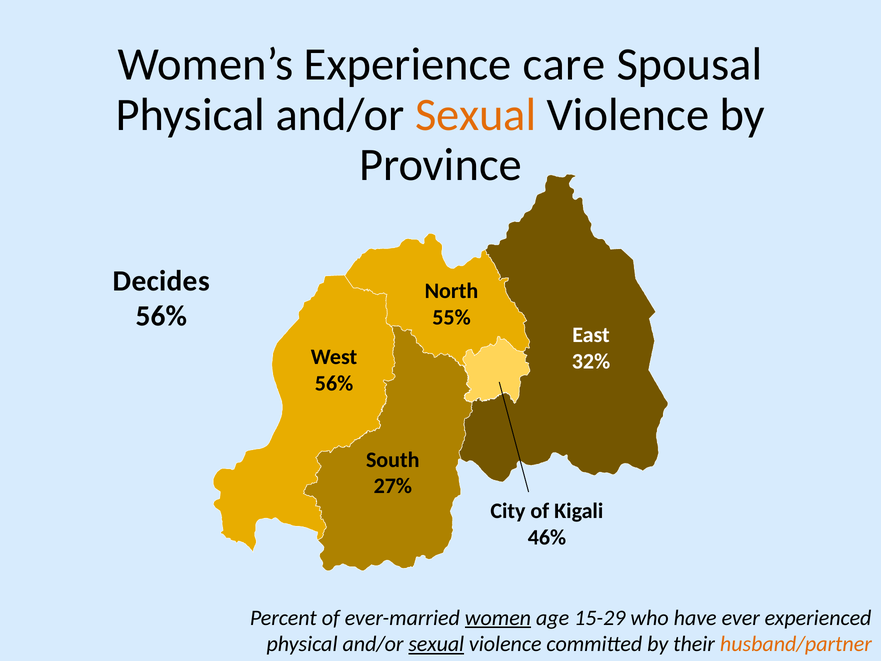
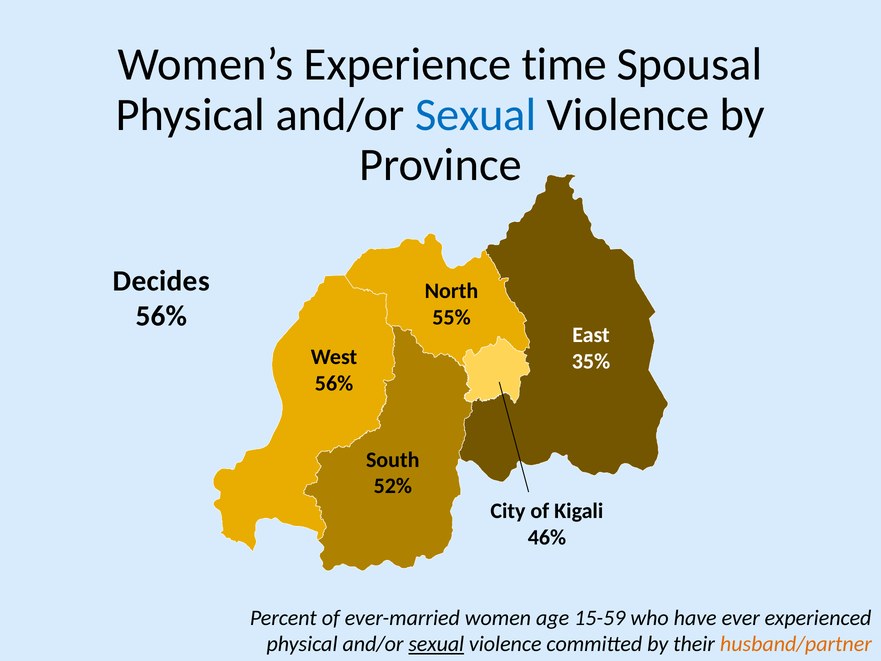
care: care -> time (564, 64)
Sexual colour: orange -> blue (476, 115)
32%: 32% -> 35% (591, 361)
27%: 27% -> 52% (393, 486)
women underline: present -> none (498, 618)
15-29: 15-29 -> 15-59 (600, 618)
